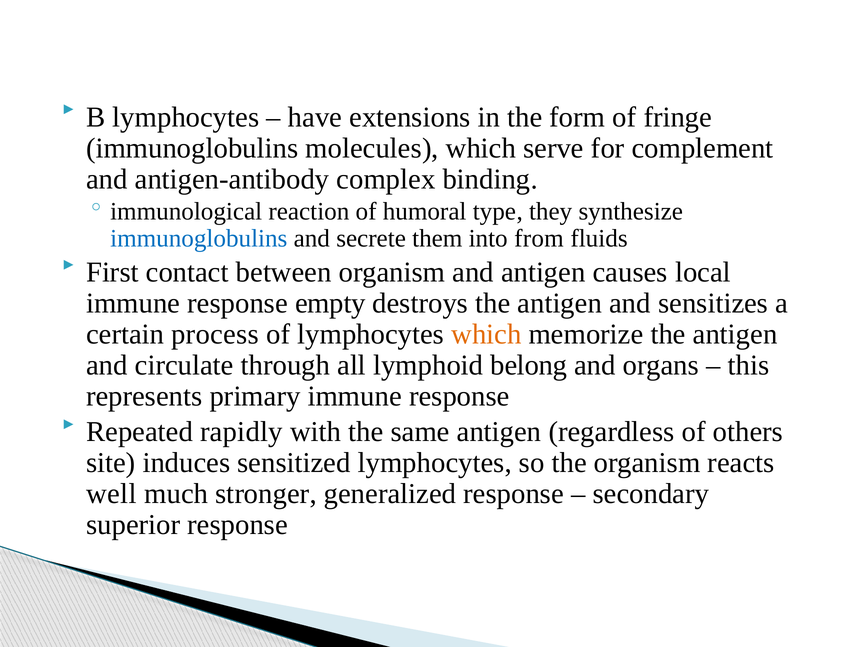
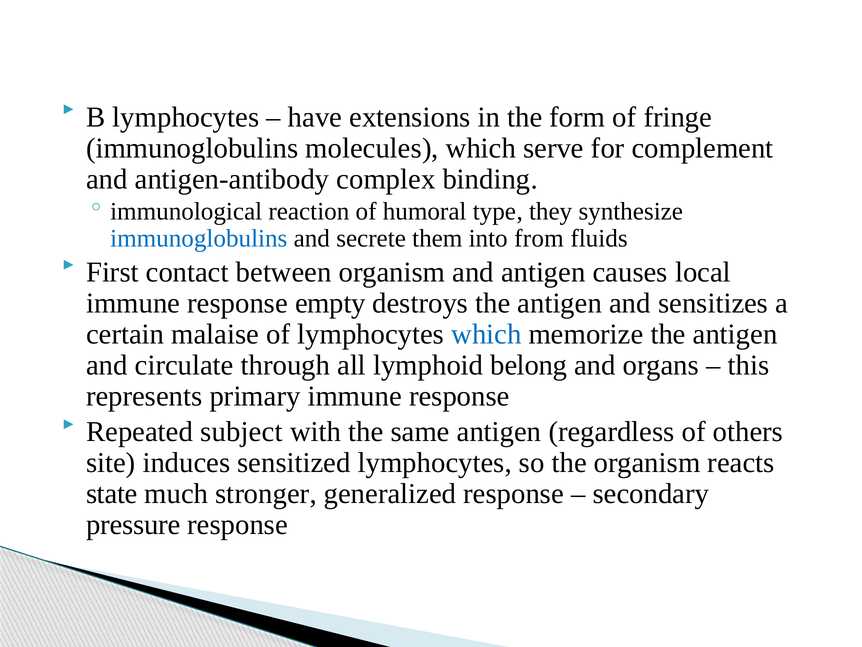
process: process -> malaise (215, 334)
which colour: orange -> blue (486, 334)
rapidly: rapidly -> subject (241, 431)
well: well -> state (112, 493)
superior: superior -> pressure (133, 525)
